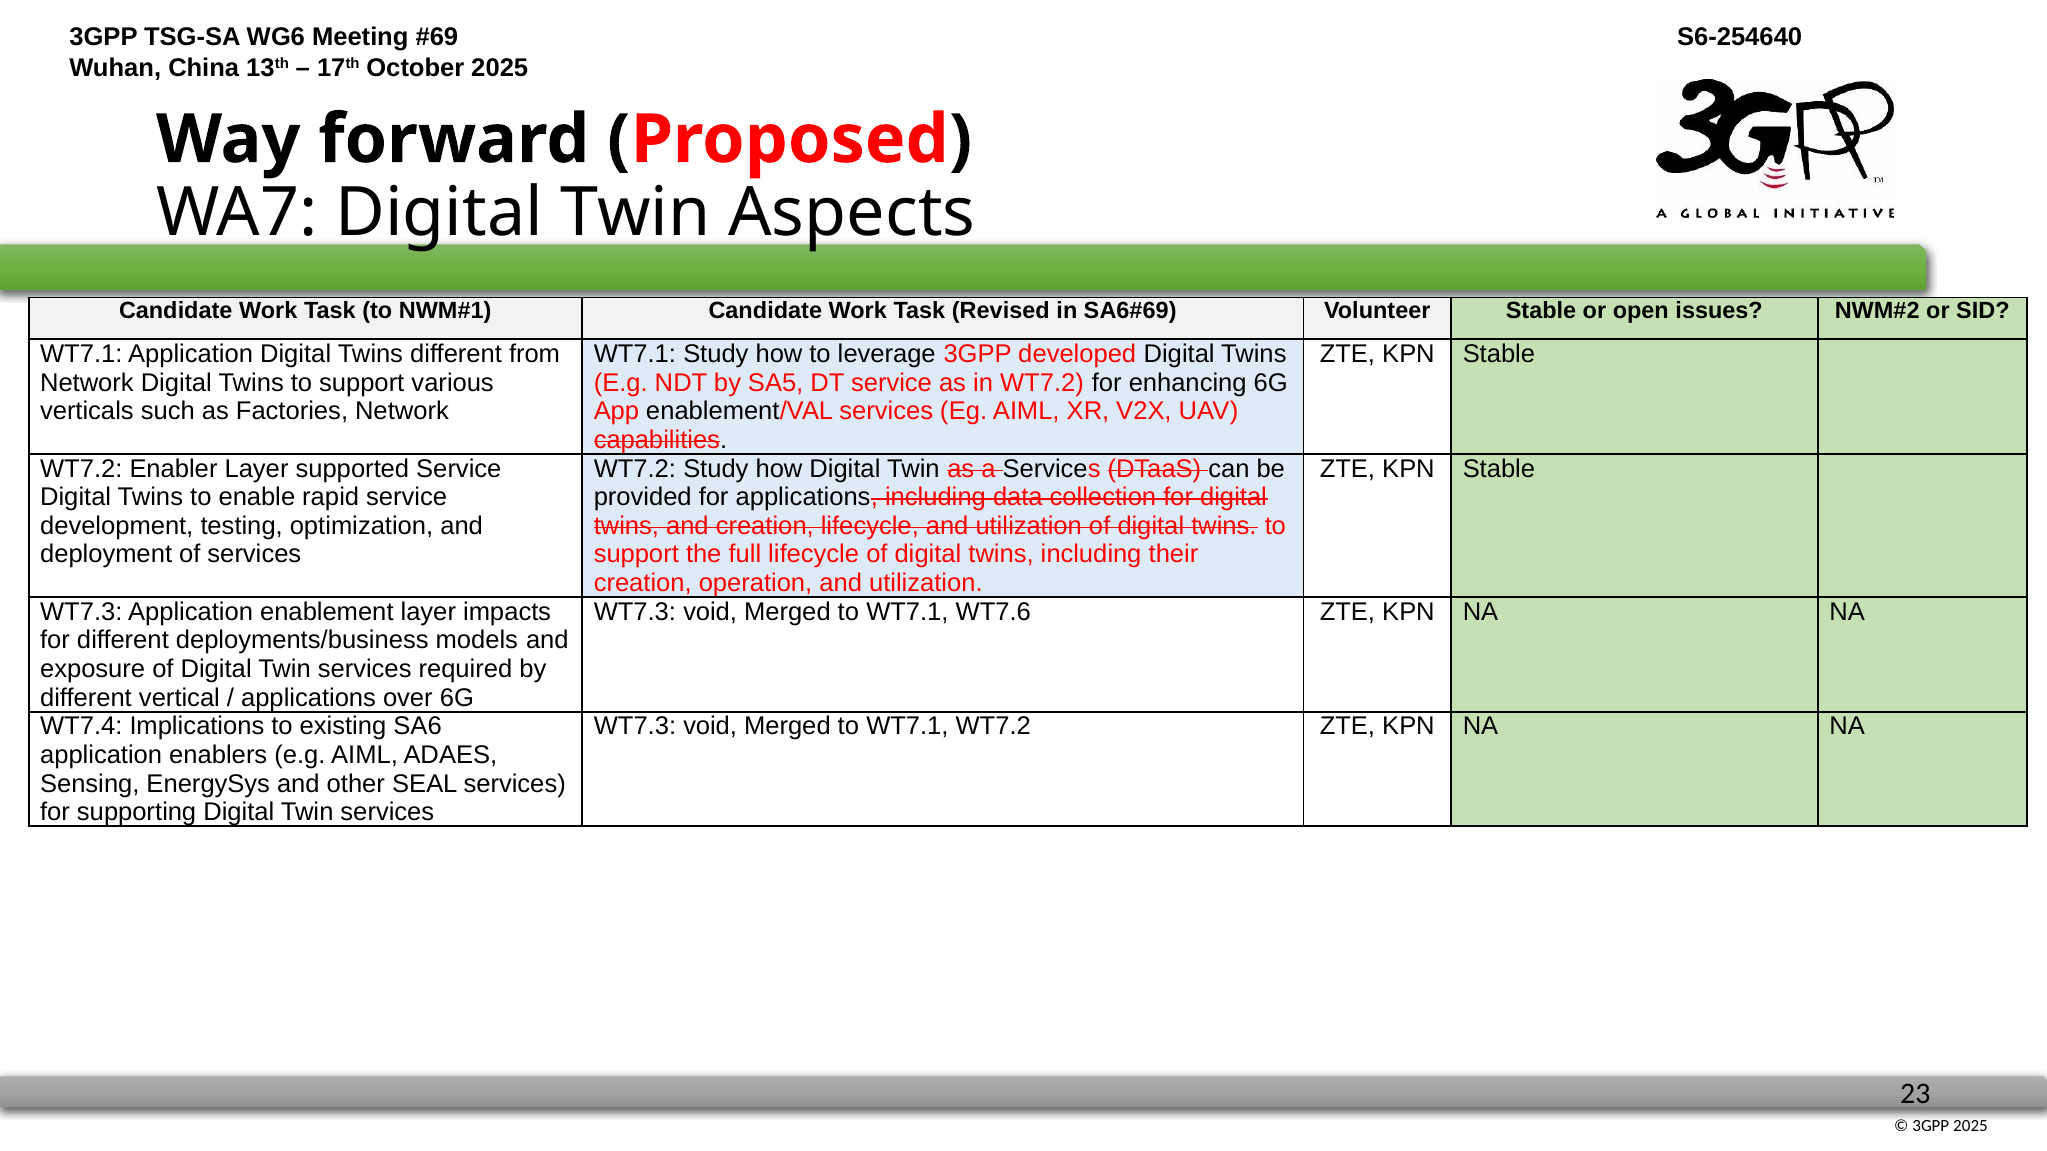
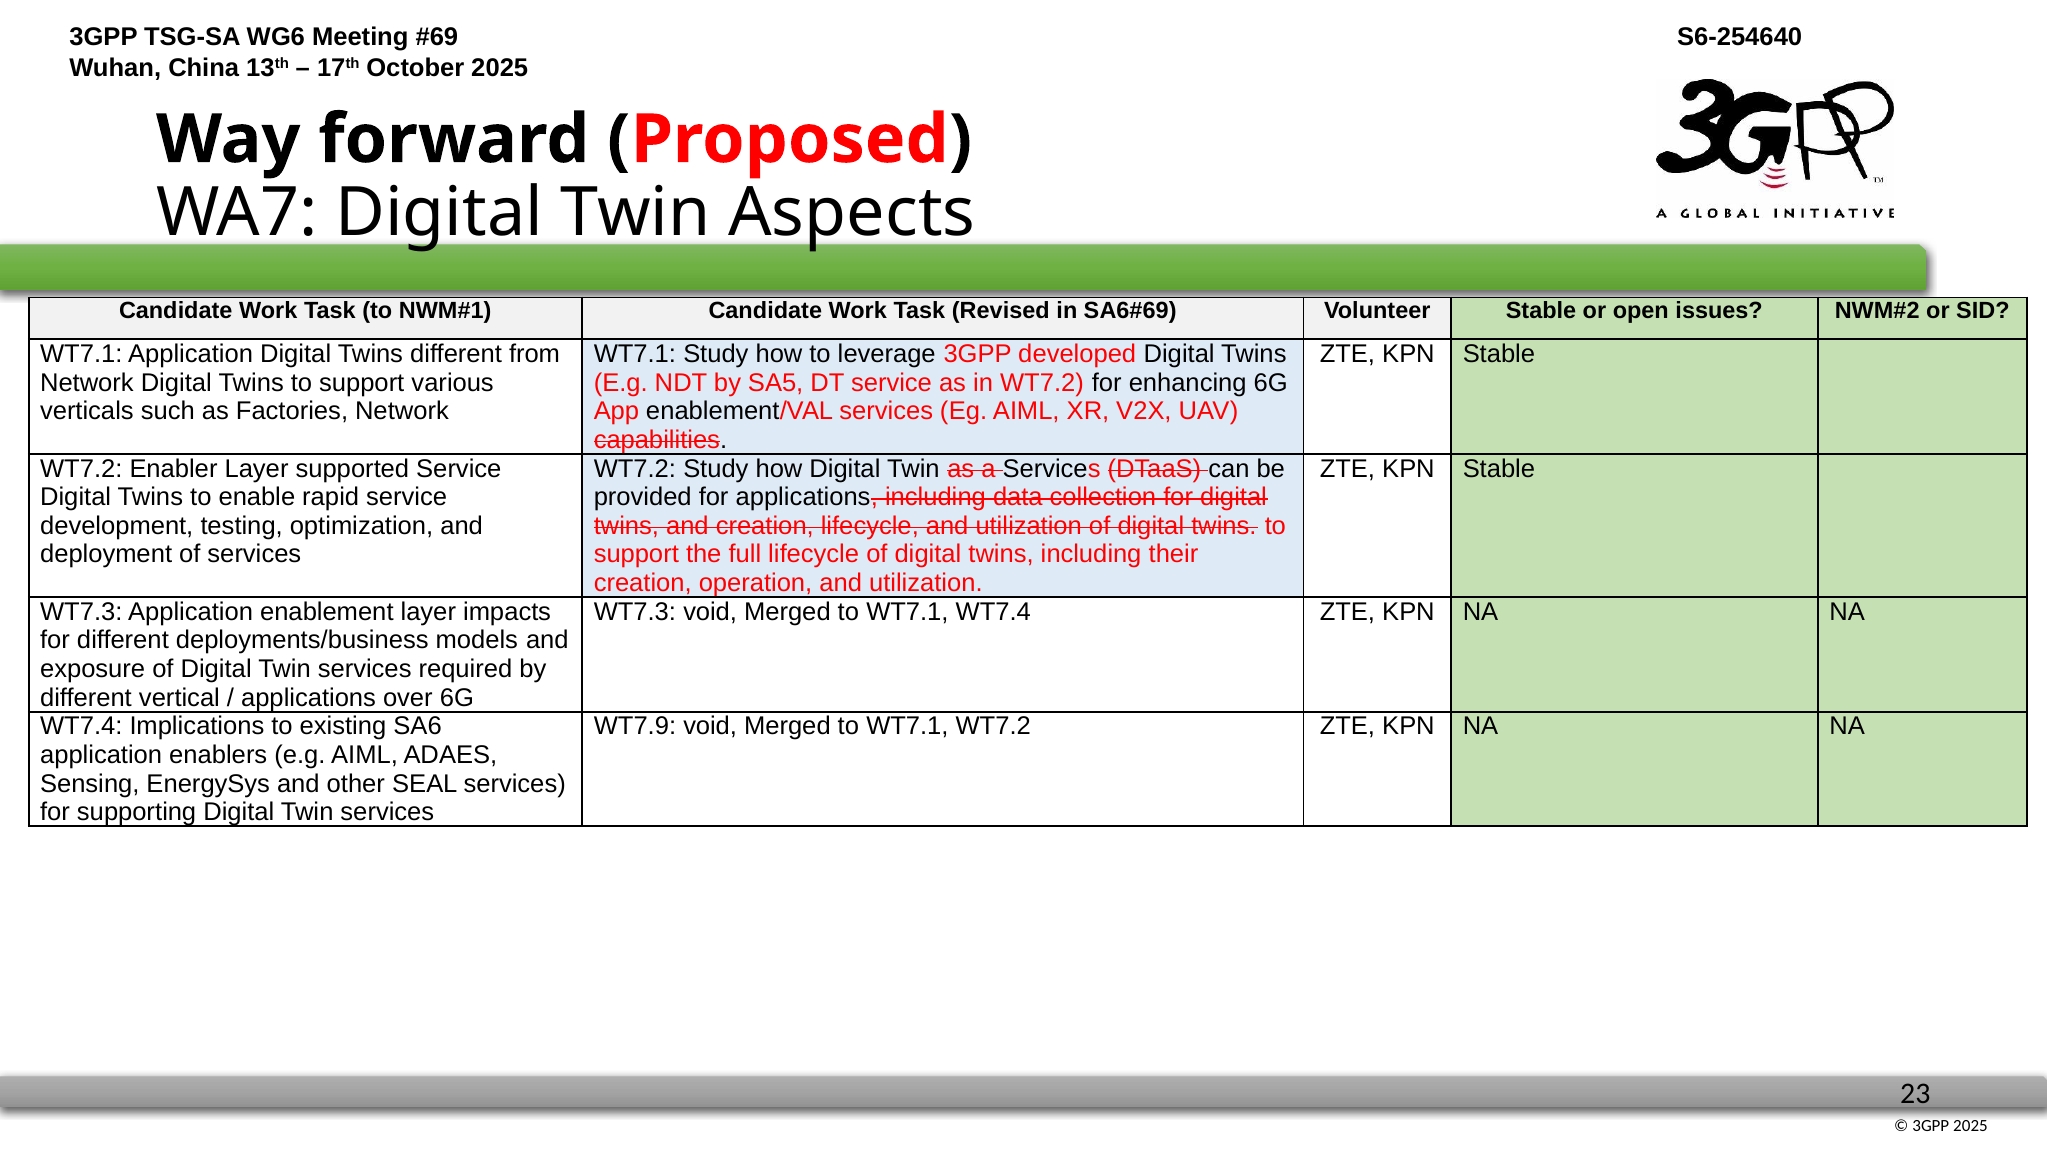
WT7.1 WT7.6: WT7.6 -> WT7.4 (993, 612)
WT7.3: WT7.3 -> WT7.9 (635, 727)
